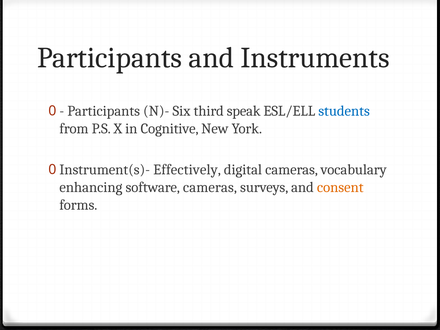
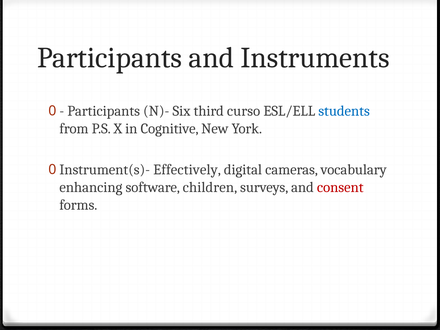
speak: speak -> curso (244, 111)
software cameras: cameras -> children (210, 187)
consent colour: orange -> red (340, 187)
